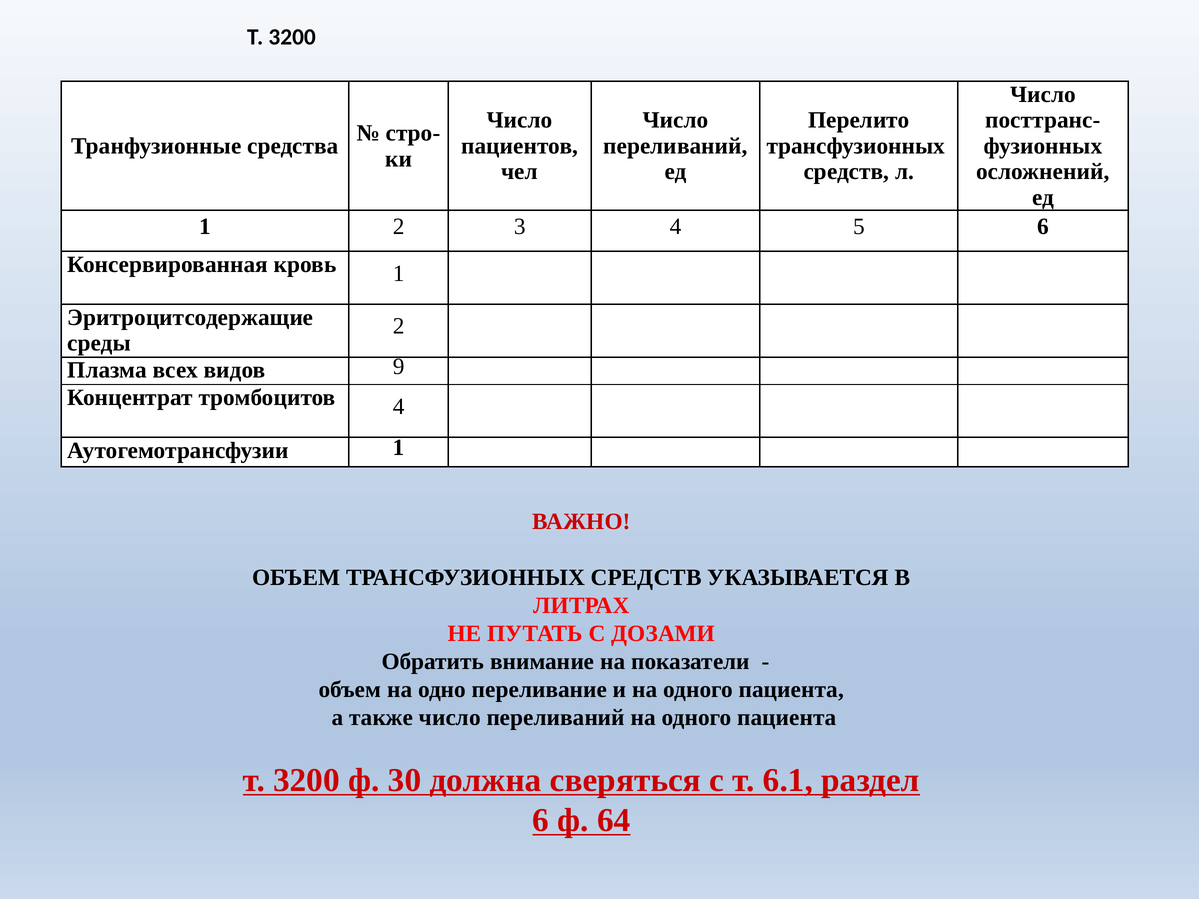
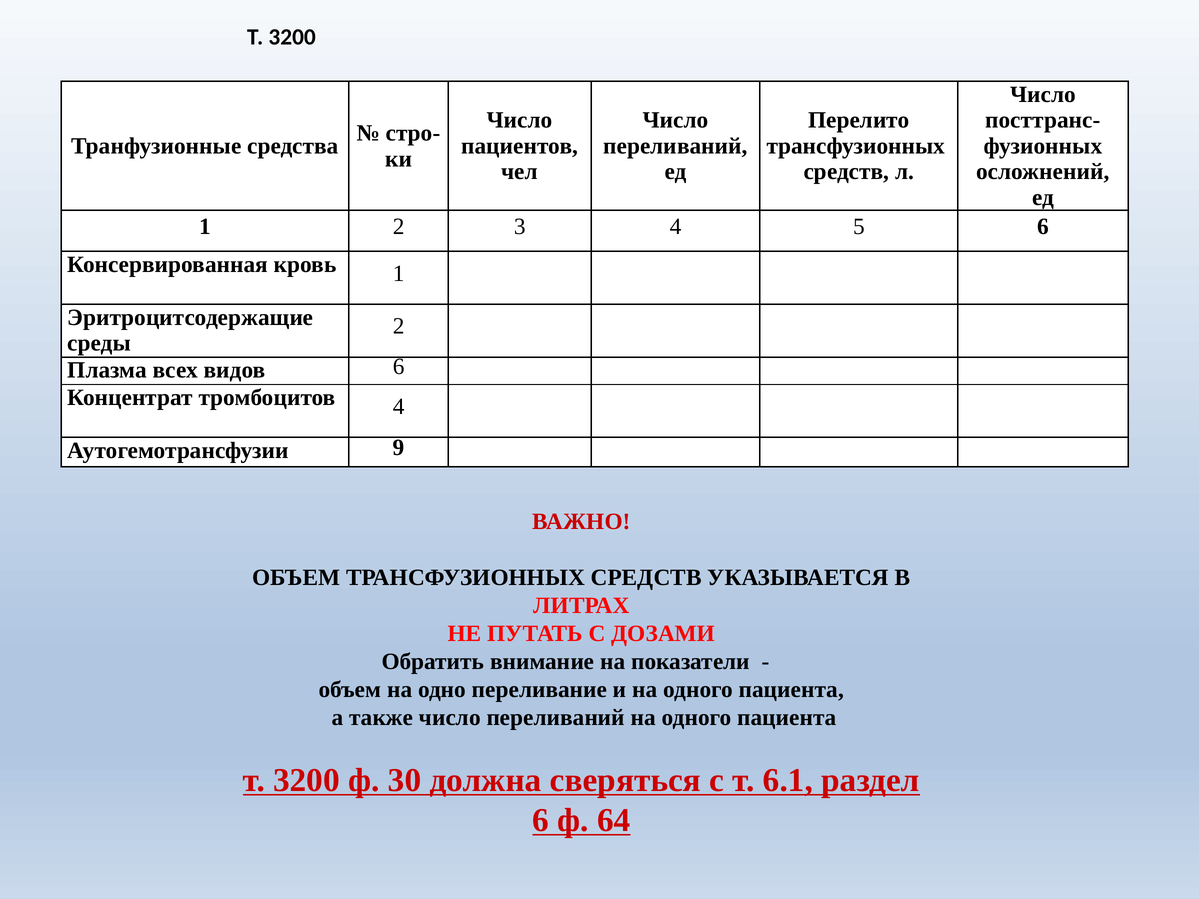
видов 9: 9 -> 6 (399, 367)
Аутогемотрансфузии 1: 1 -> 9 (399, 448)
